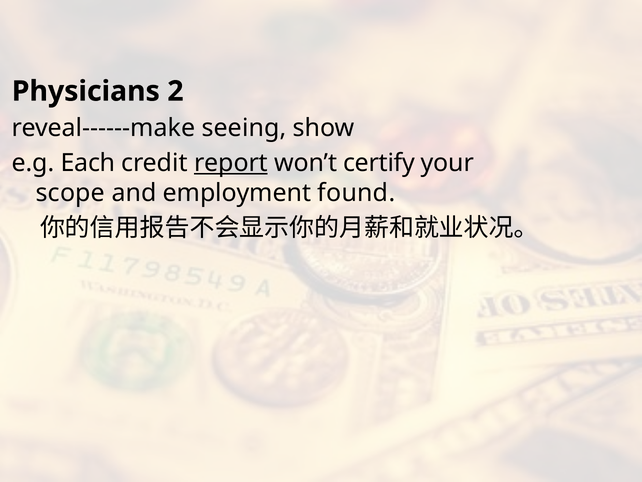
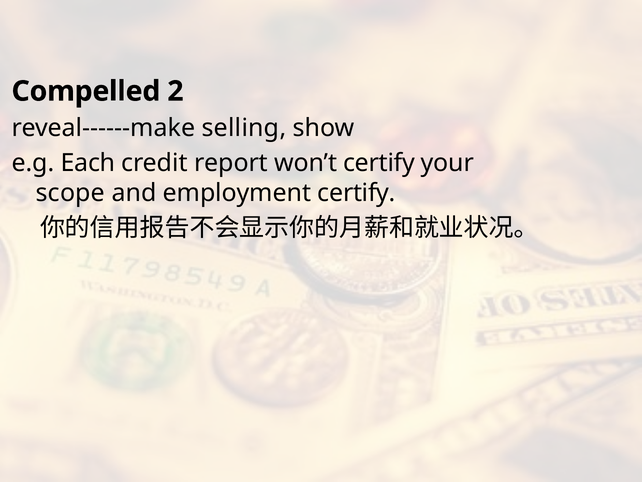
Physicians: Physicians -> Compelled (86, 91)
seeing: seeing -> selling (244, 128)
report underline: present -> none (231, 163)
employment found: found -> certify (357, 193)
